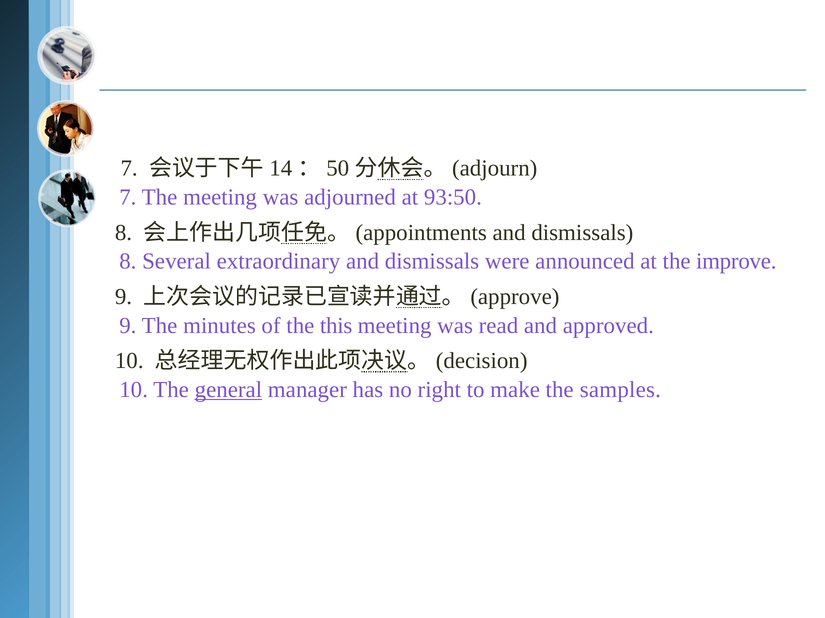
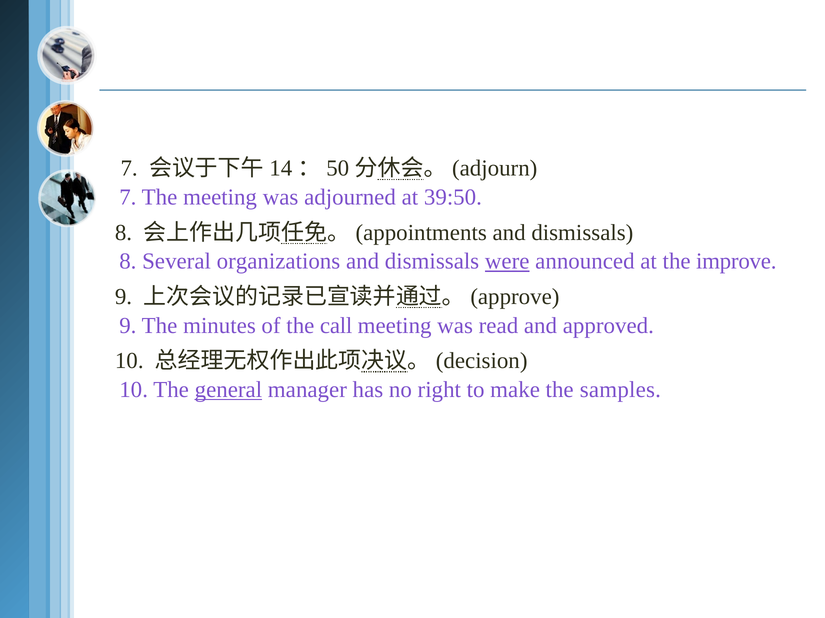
93:50: 93:50 -> 39:50 (453, 198)
extraordinary: extraordinary -> organizations (278, 262)
were underline: none -> present (507, 262)
this: this -> call (336, 326)
